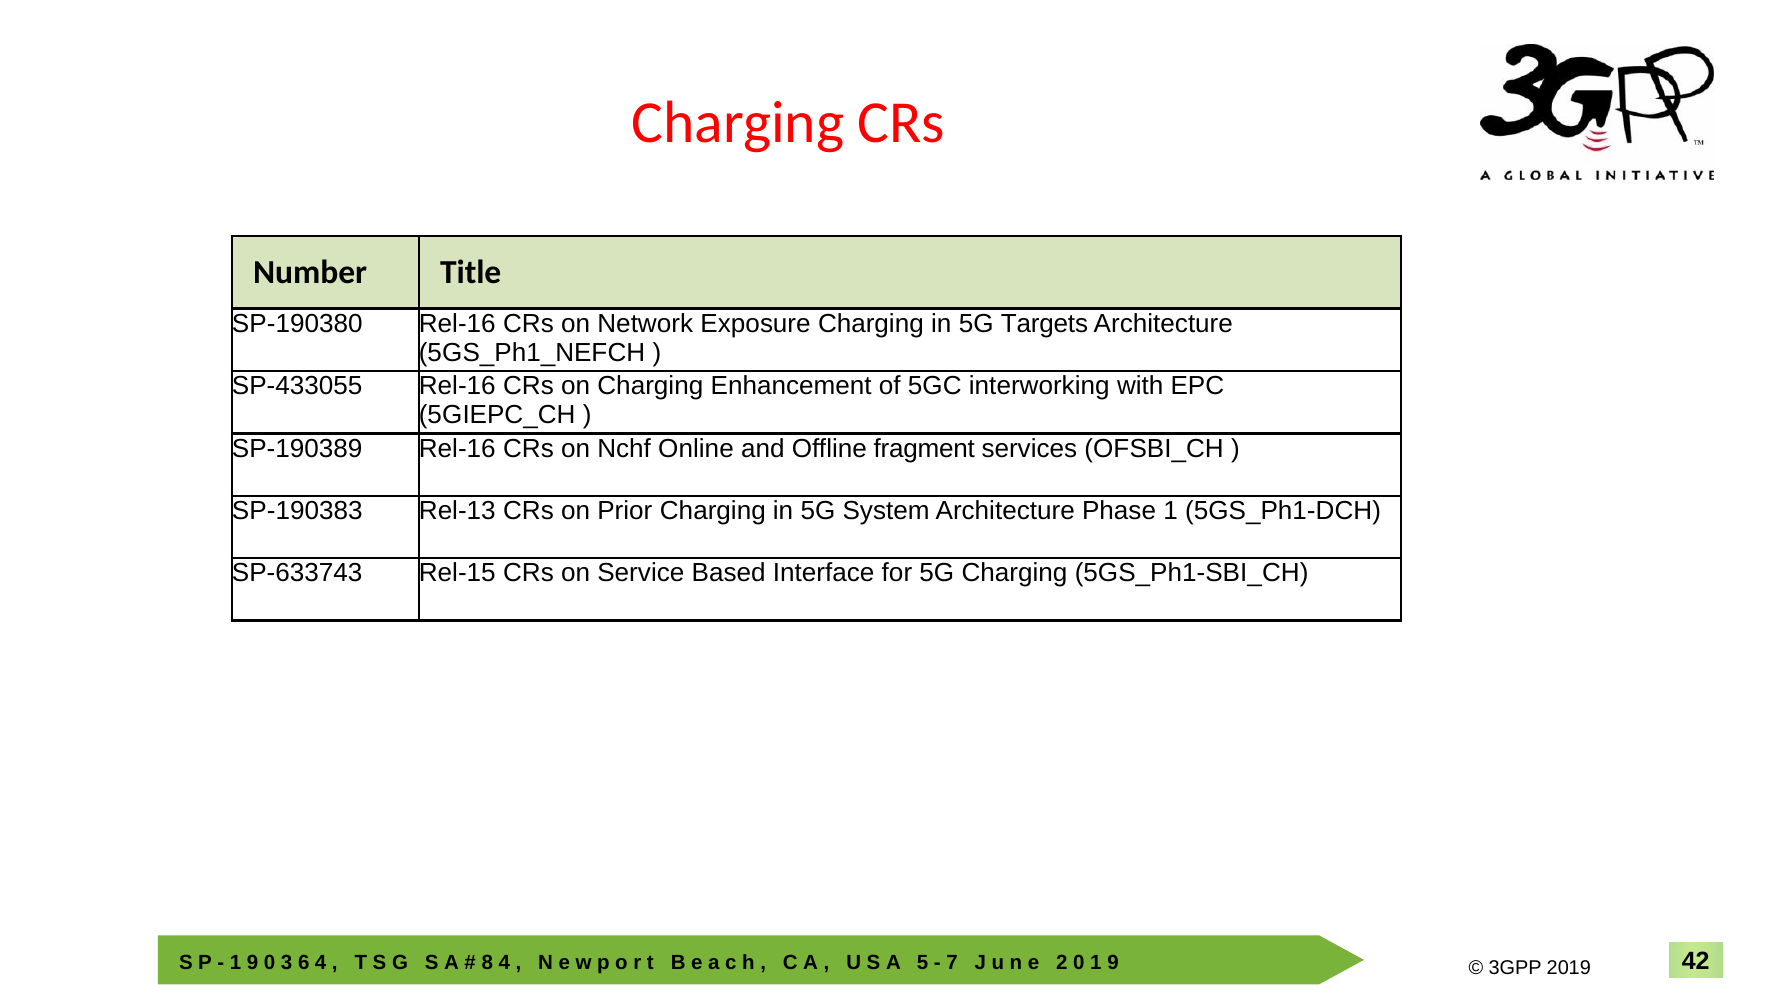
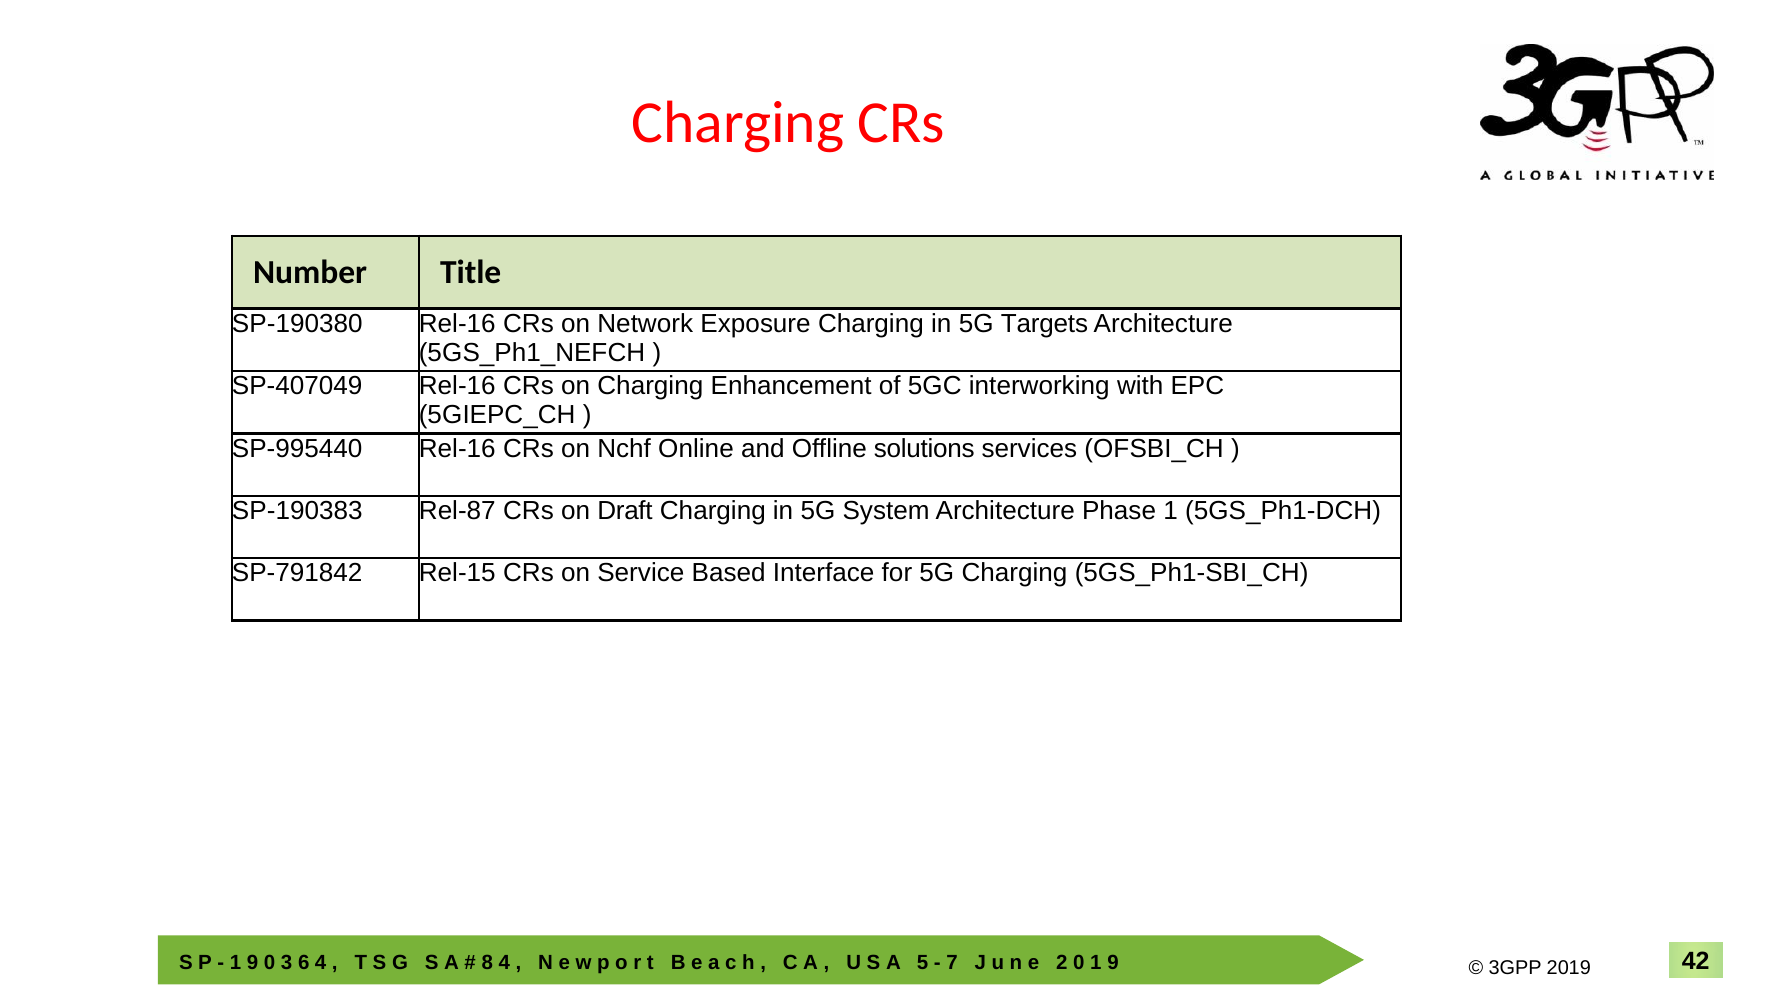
SP-433055: SP-433055 -> SP-407049 (297, 386)
SP-190389: SP-190389 -> SP-995440 (297, 448)
fragment: fragment -> solutions (924, 448)
Rel-13: Rel-13 -> Rel-87 (457, 511)
Prior: Prior -> Draft (625, 511)
SP-633743: SP-633743 -> SP-791842 (297, 573)
